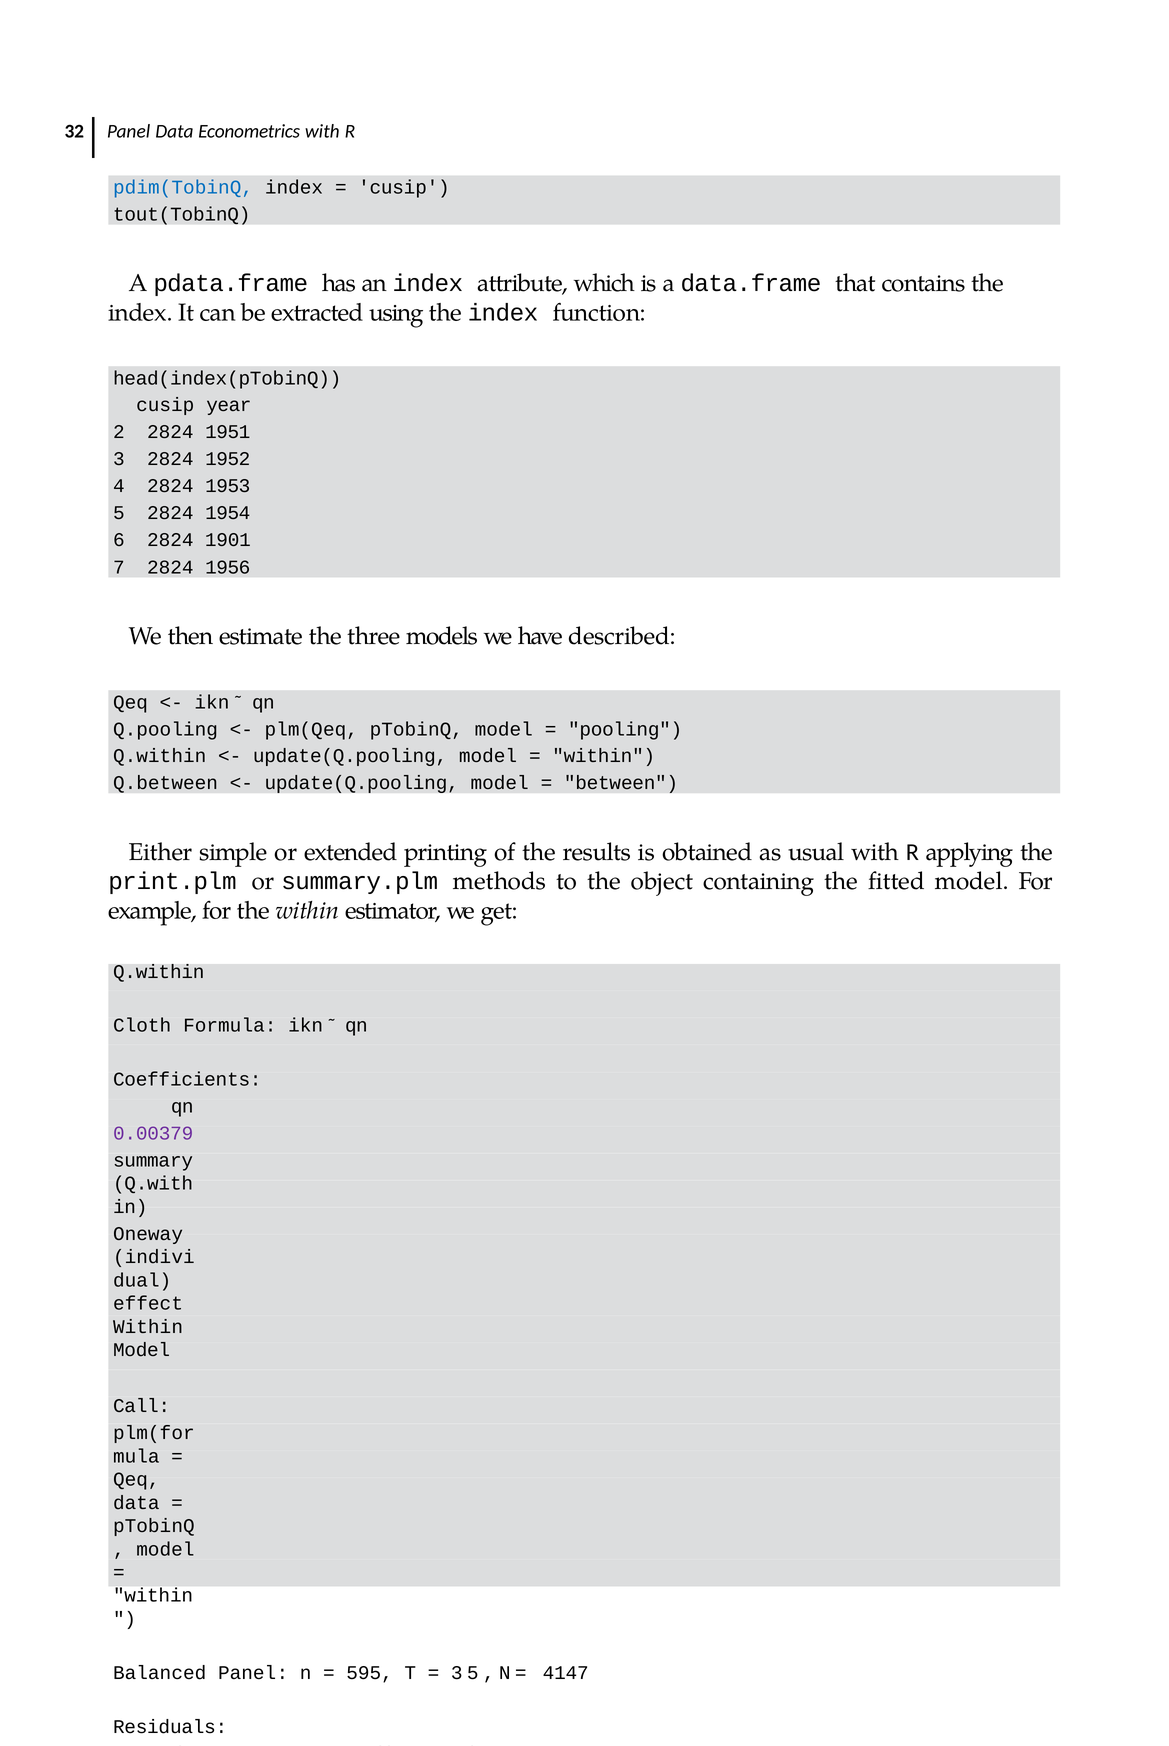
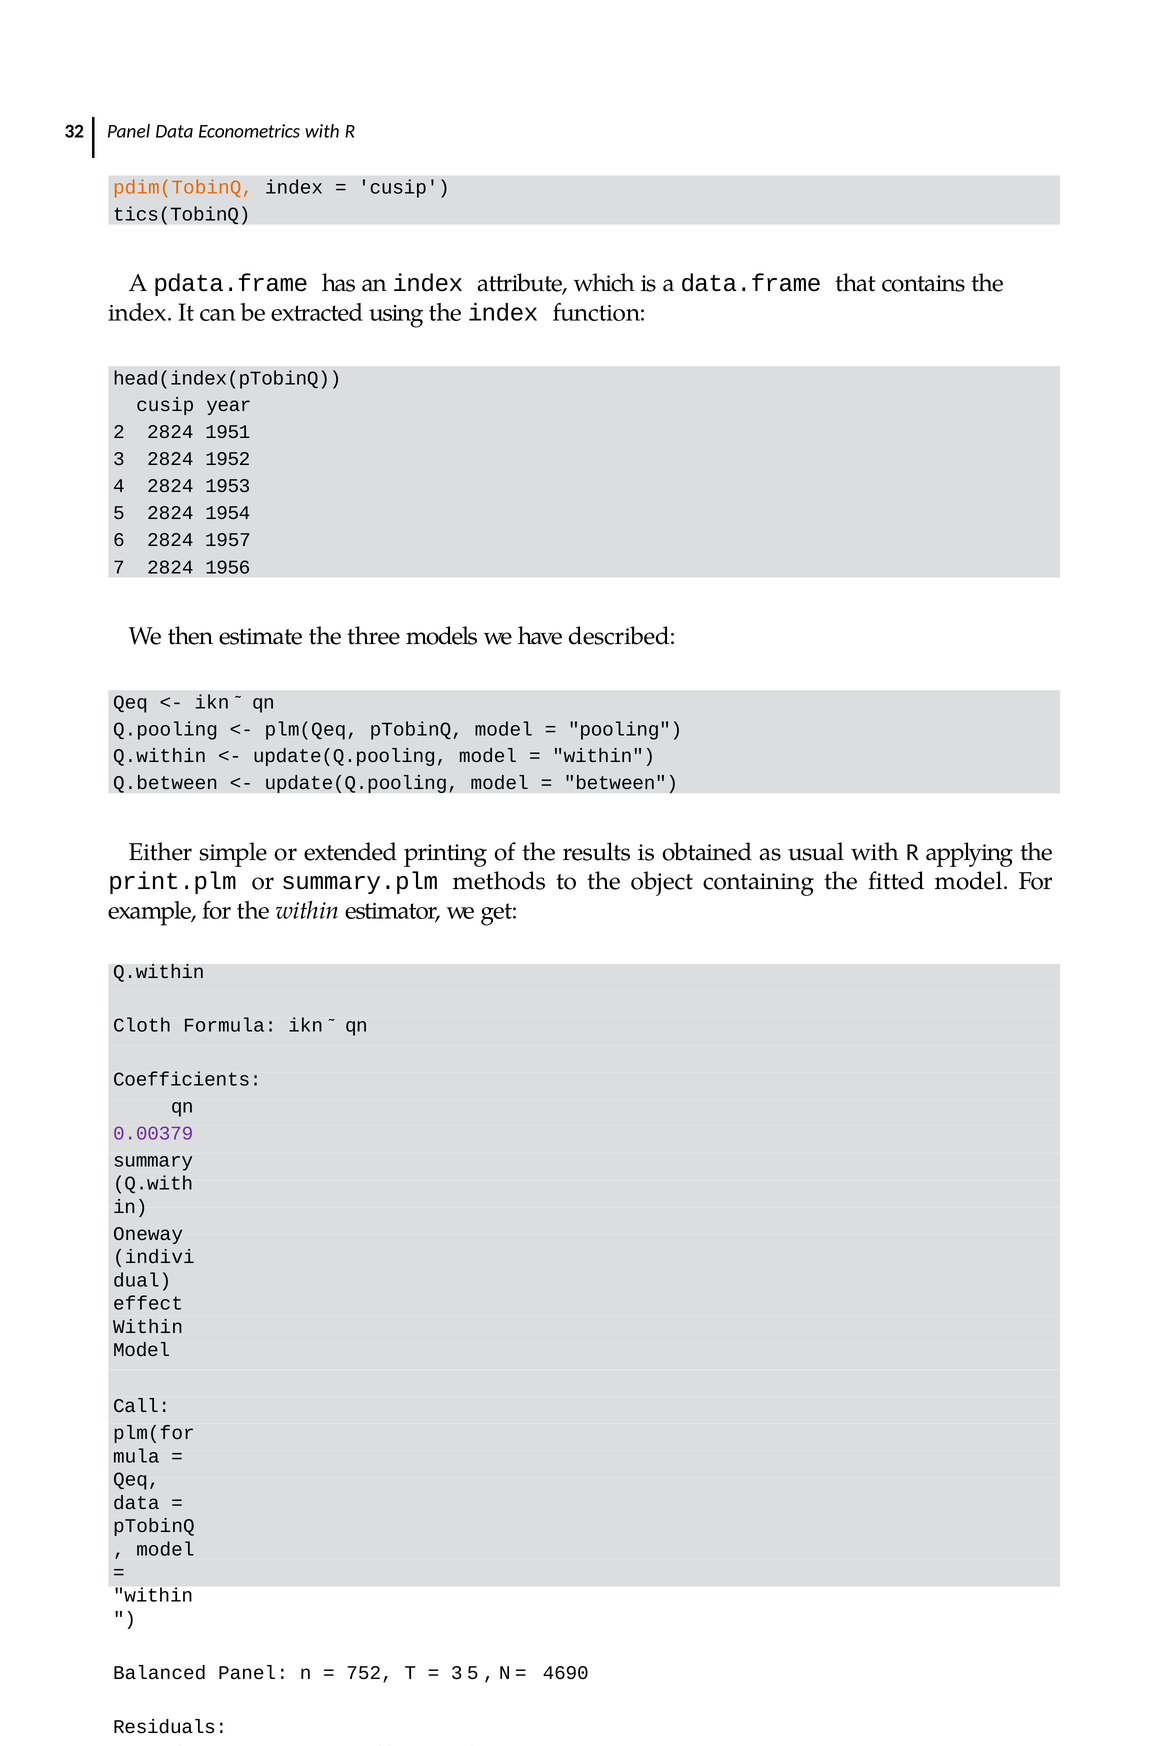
pdim(TobinQ colour: blue -> orange (183, 187)
tout(TobinQ: tout(TobinQ -> tics(TobinQ (182, 214)
1901: 1901 -> 1957 (228, 540)
595: 595 -> 752 (370, 1673)
4147: 4147 -> 4690 (566, 1673)
